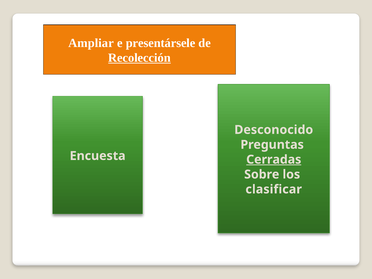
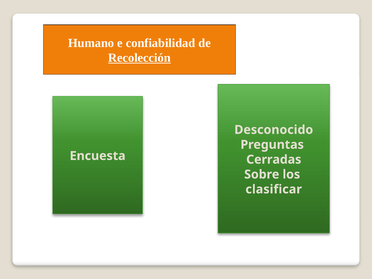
Ampliar: Ampliar -> Humano (91, 43)
presentársele: presentársele -> confiabilidad (161, 43)
Cerradas underline: present -> none (274, 160)
